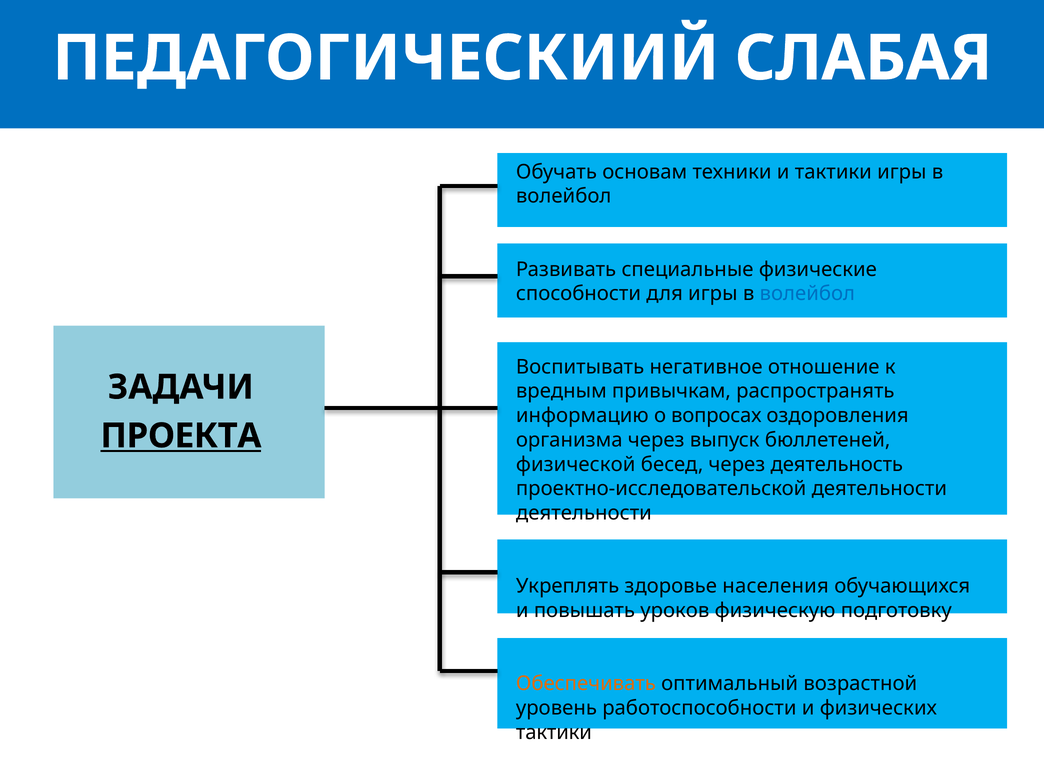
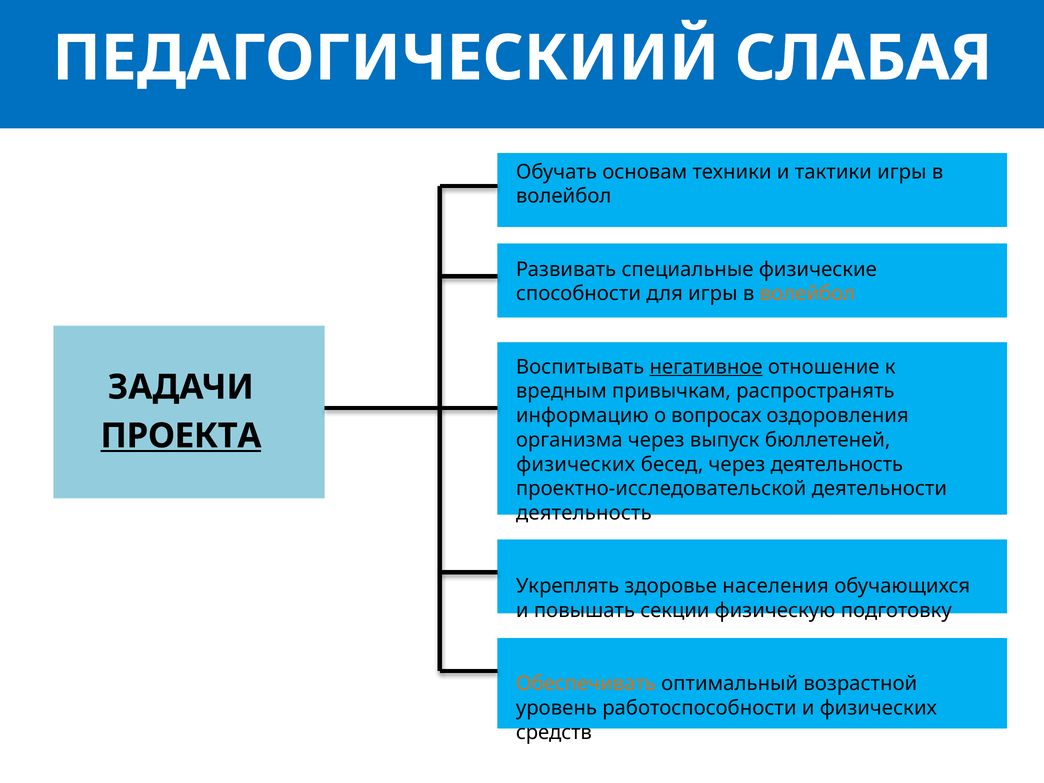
волейбол colour: blue -> orange (807, 294)
негативное underline: none -> present (706, 367)
физической: физической -> физических (576, 464)
деятельности: деятельности -> деятельность (584, 513)
уроков: уроков -> секции (675, 611)
тактики: тактики -> средств (554, 732)
